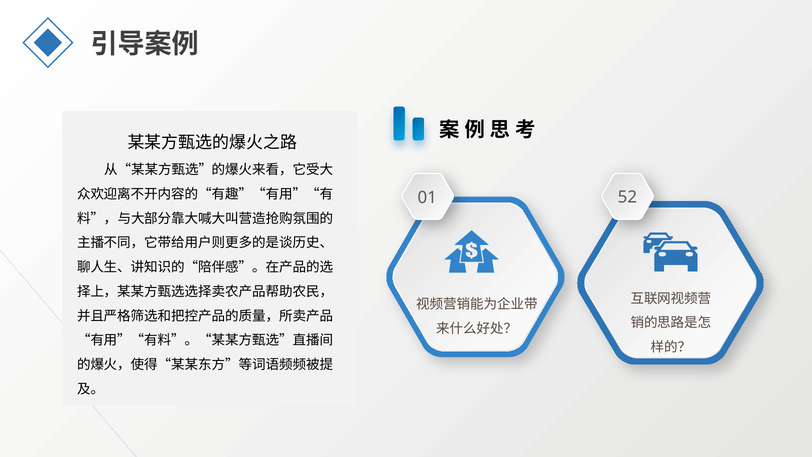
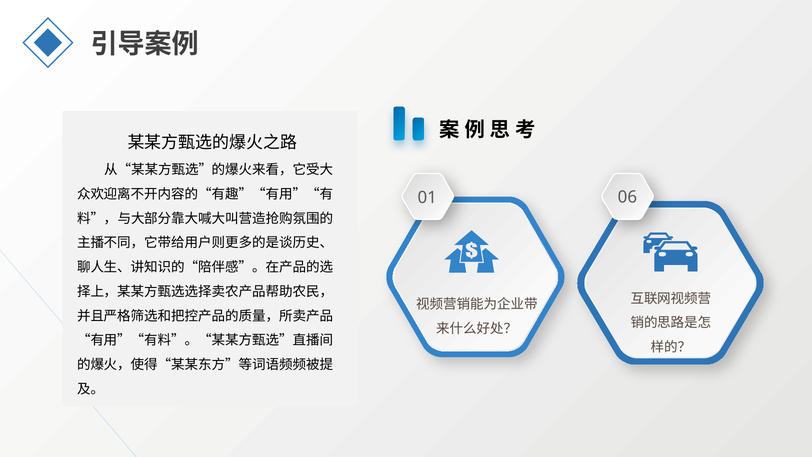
52: 52 -> 06 (627, 197)
